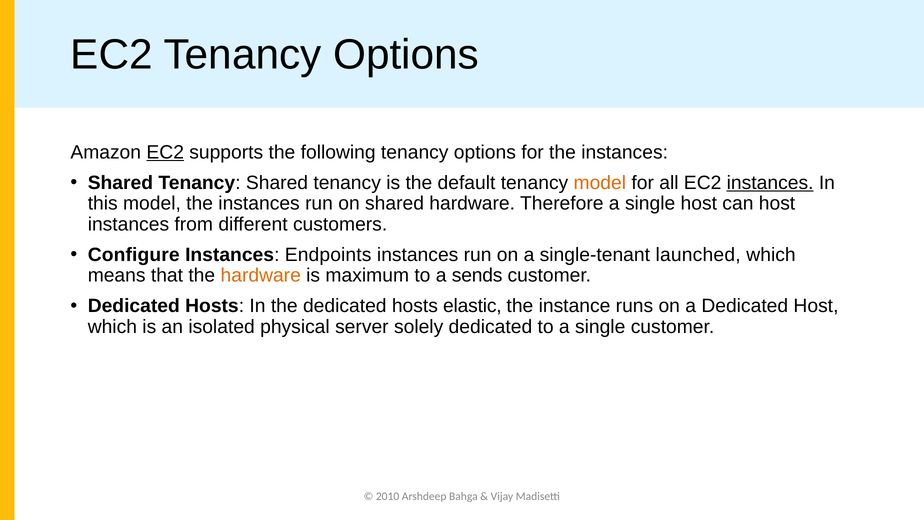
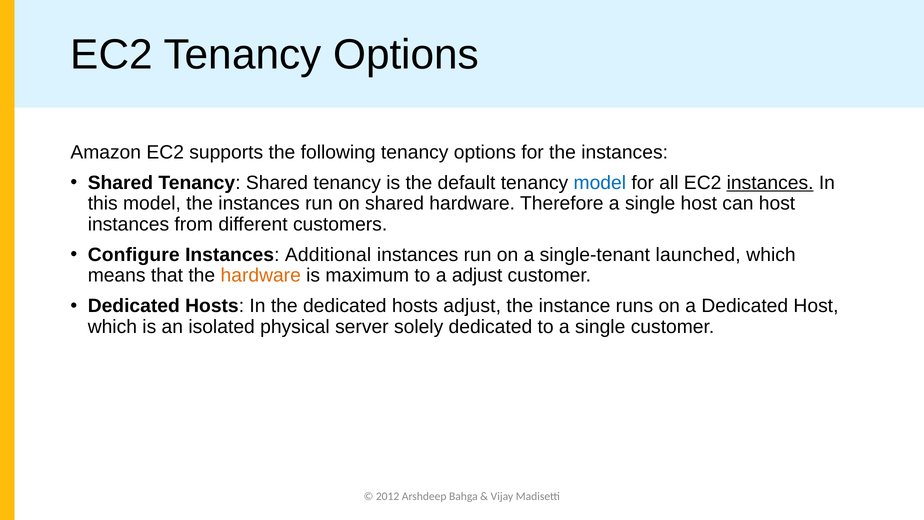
EC2 underline: present -> none (165, 152)
model colour: orange -> blue (600, 183)
Endpoints: Endpoints -> Additional (328, 255)
a sends: sends -> adjust (477, 275)
hosts elastic: elastic -> adjust (472, 306)
2010: 2010 -> 2012 (388, 496)
